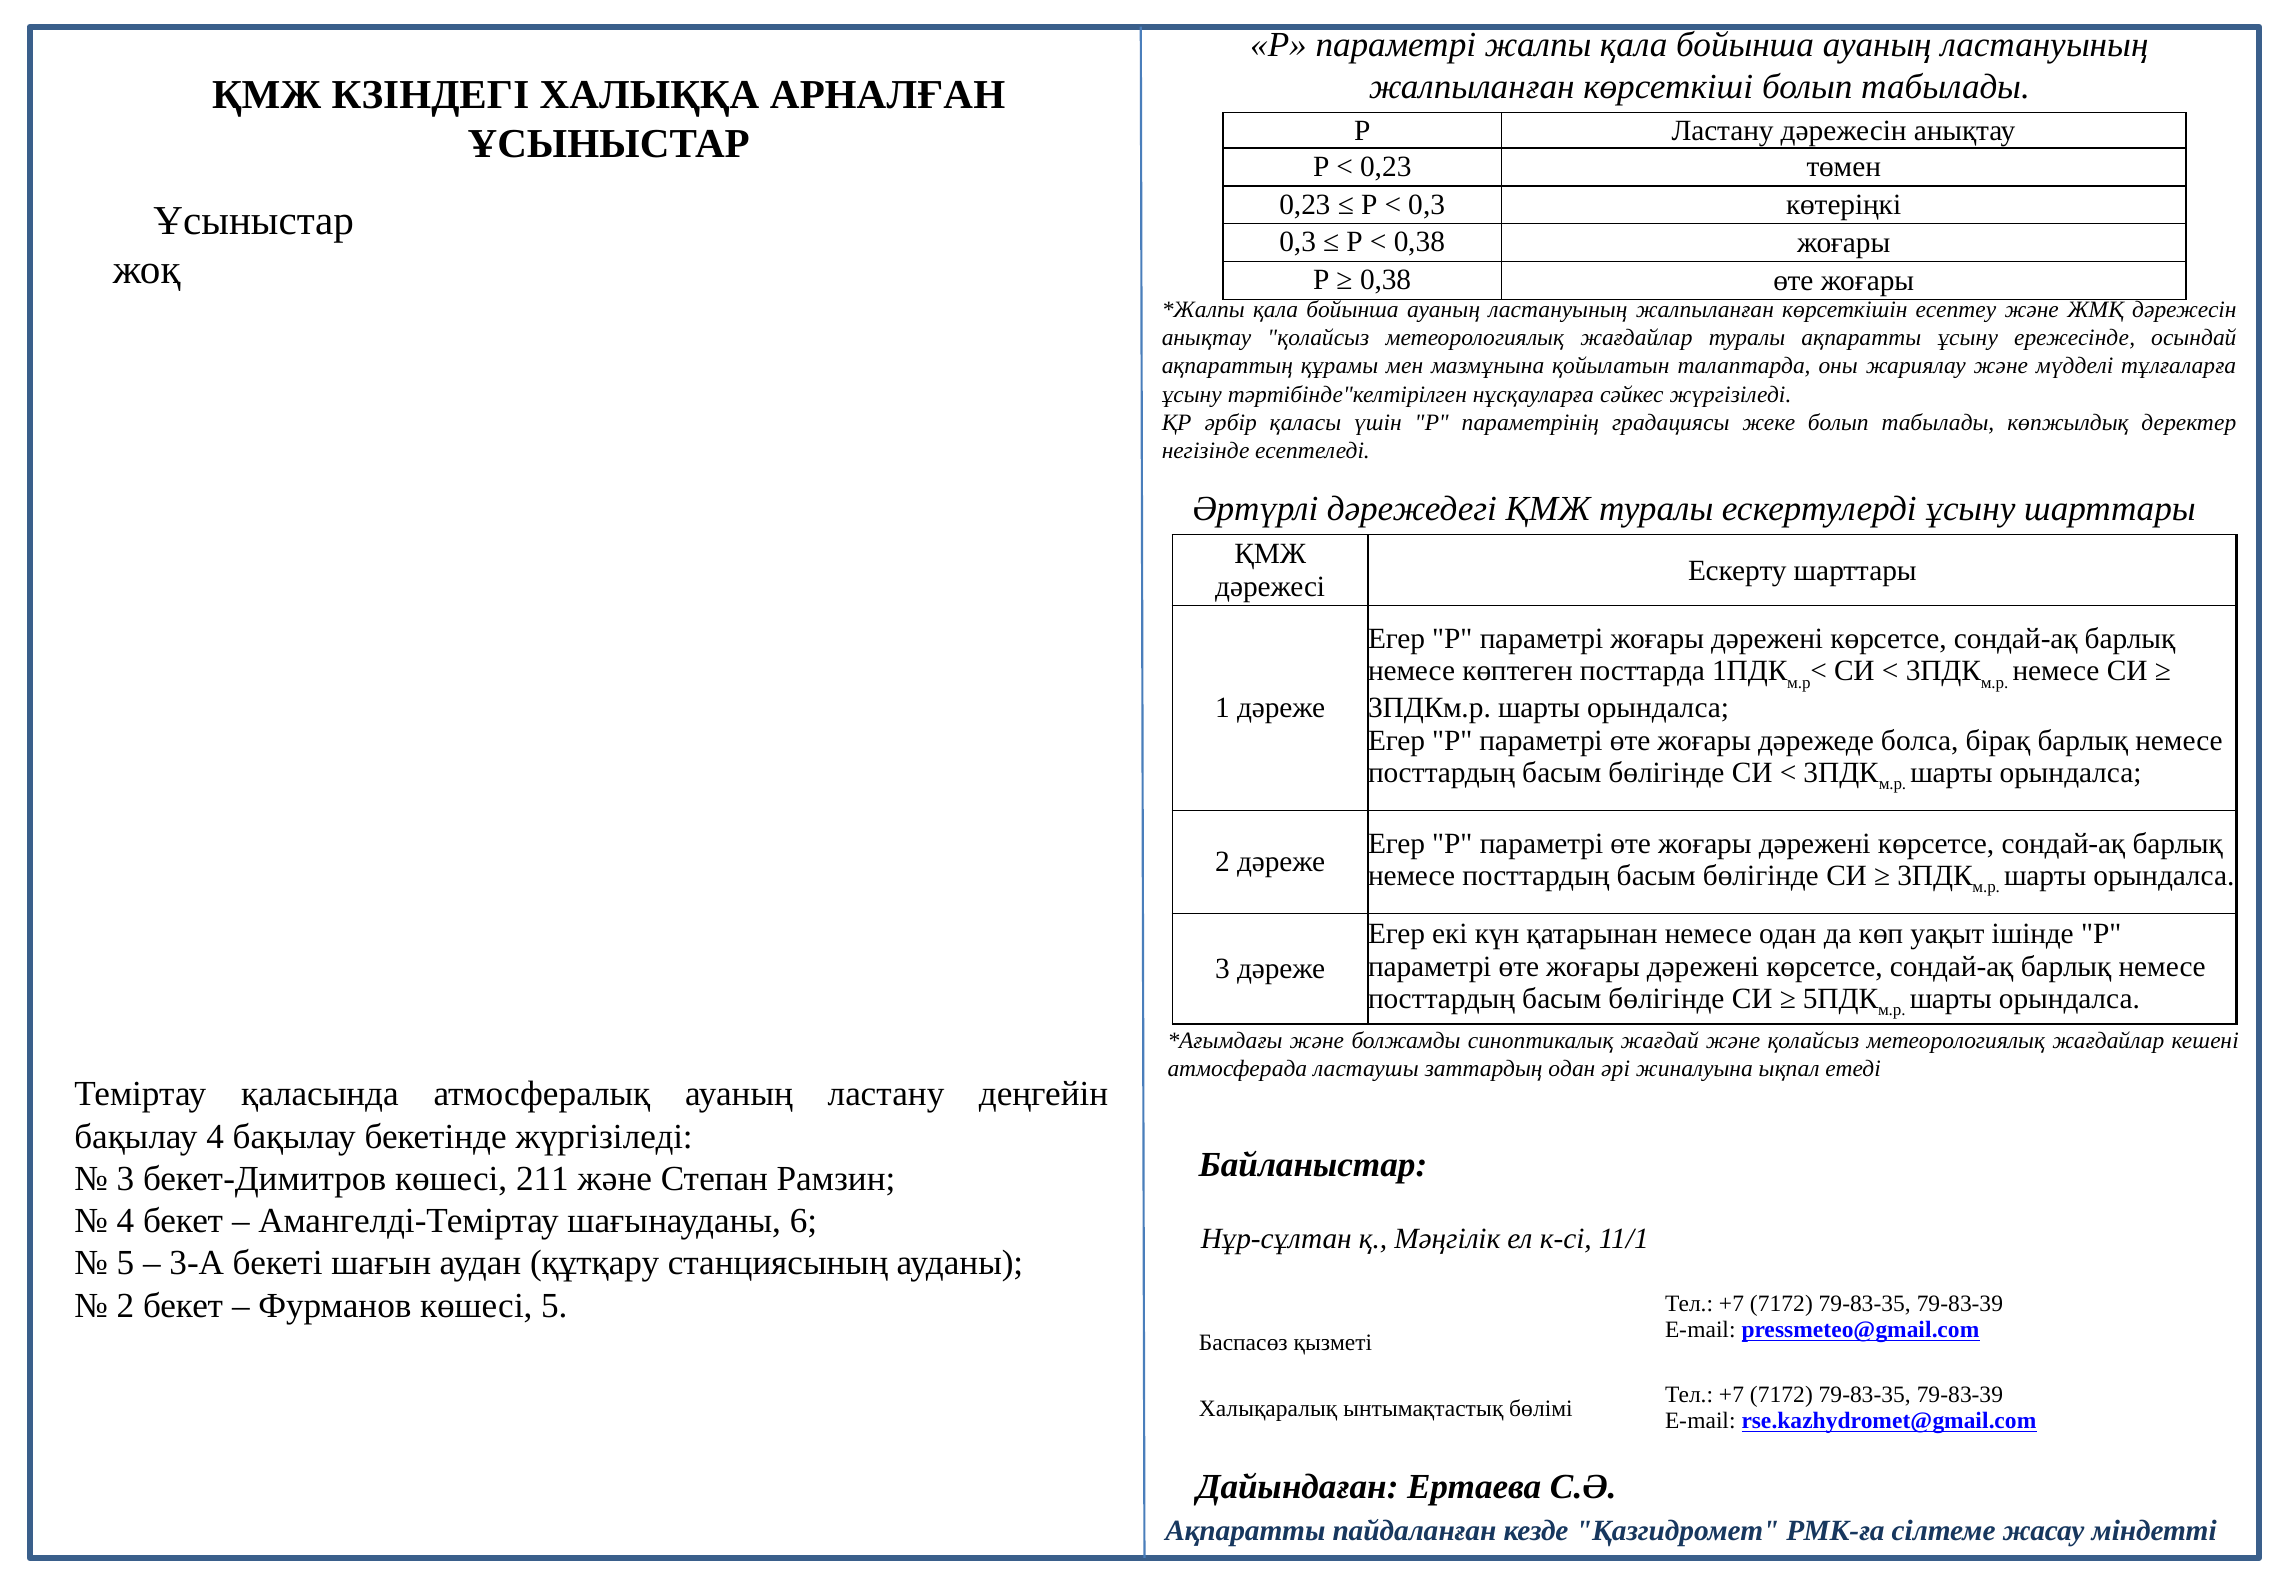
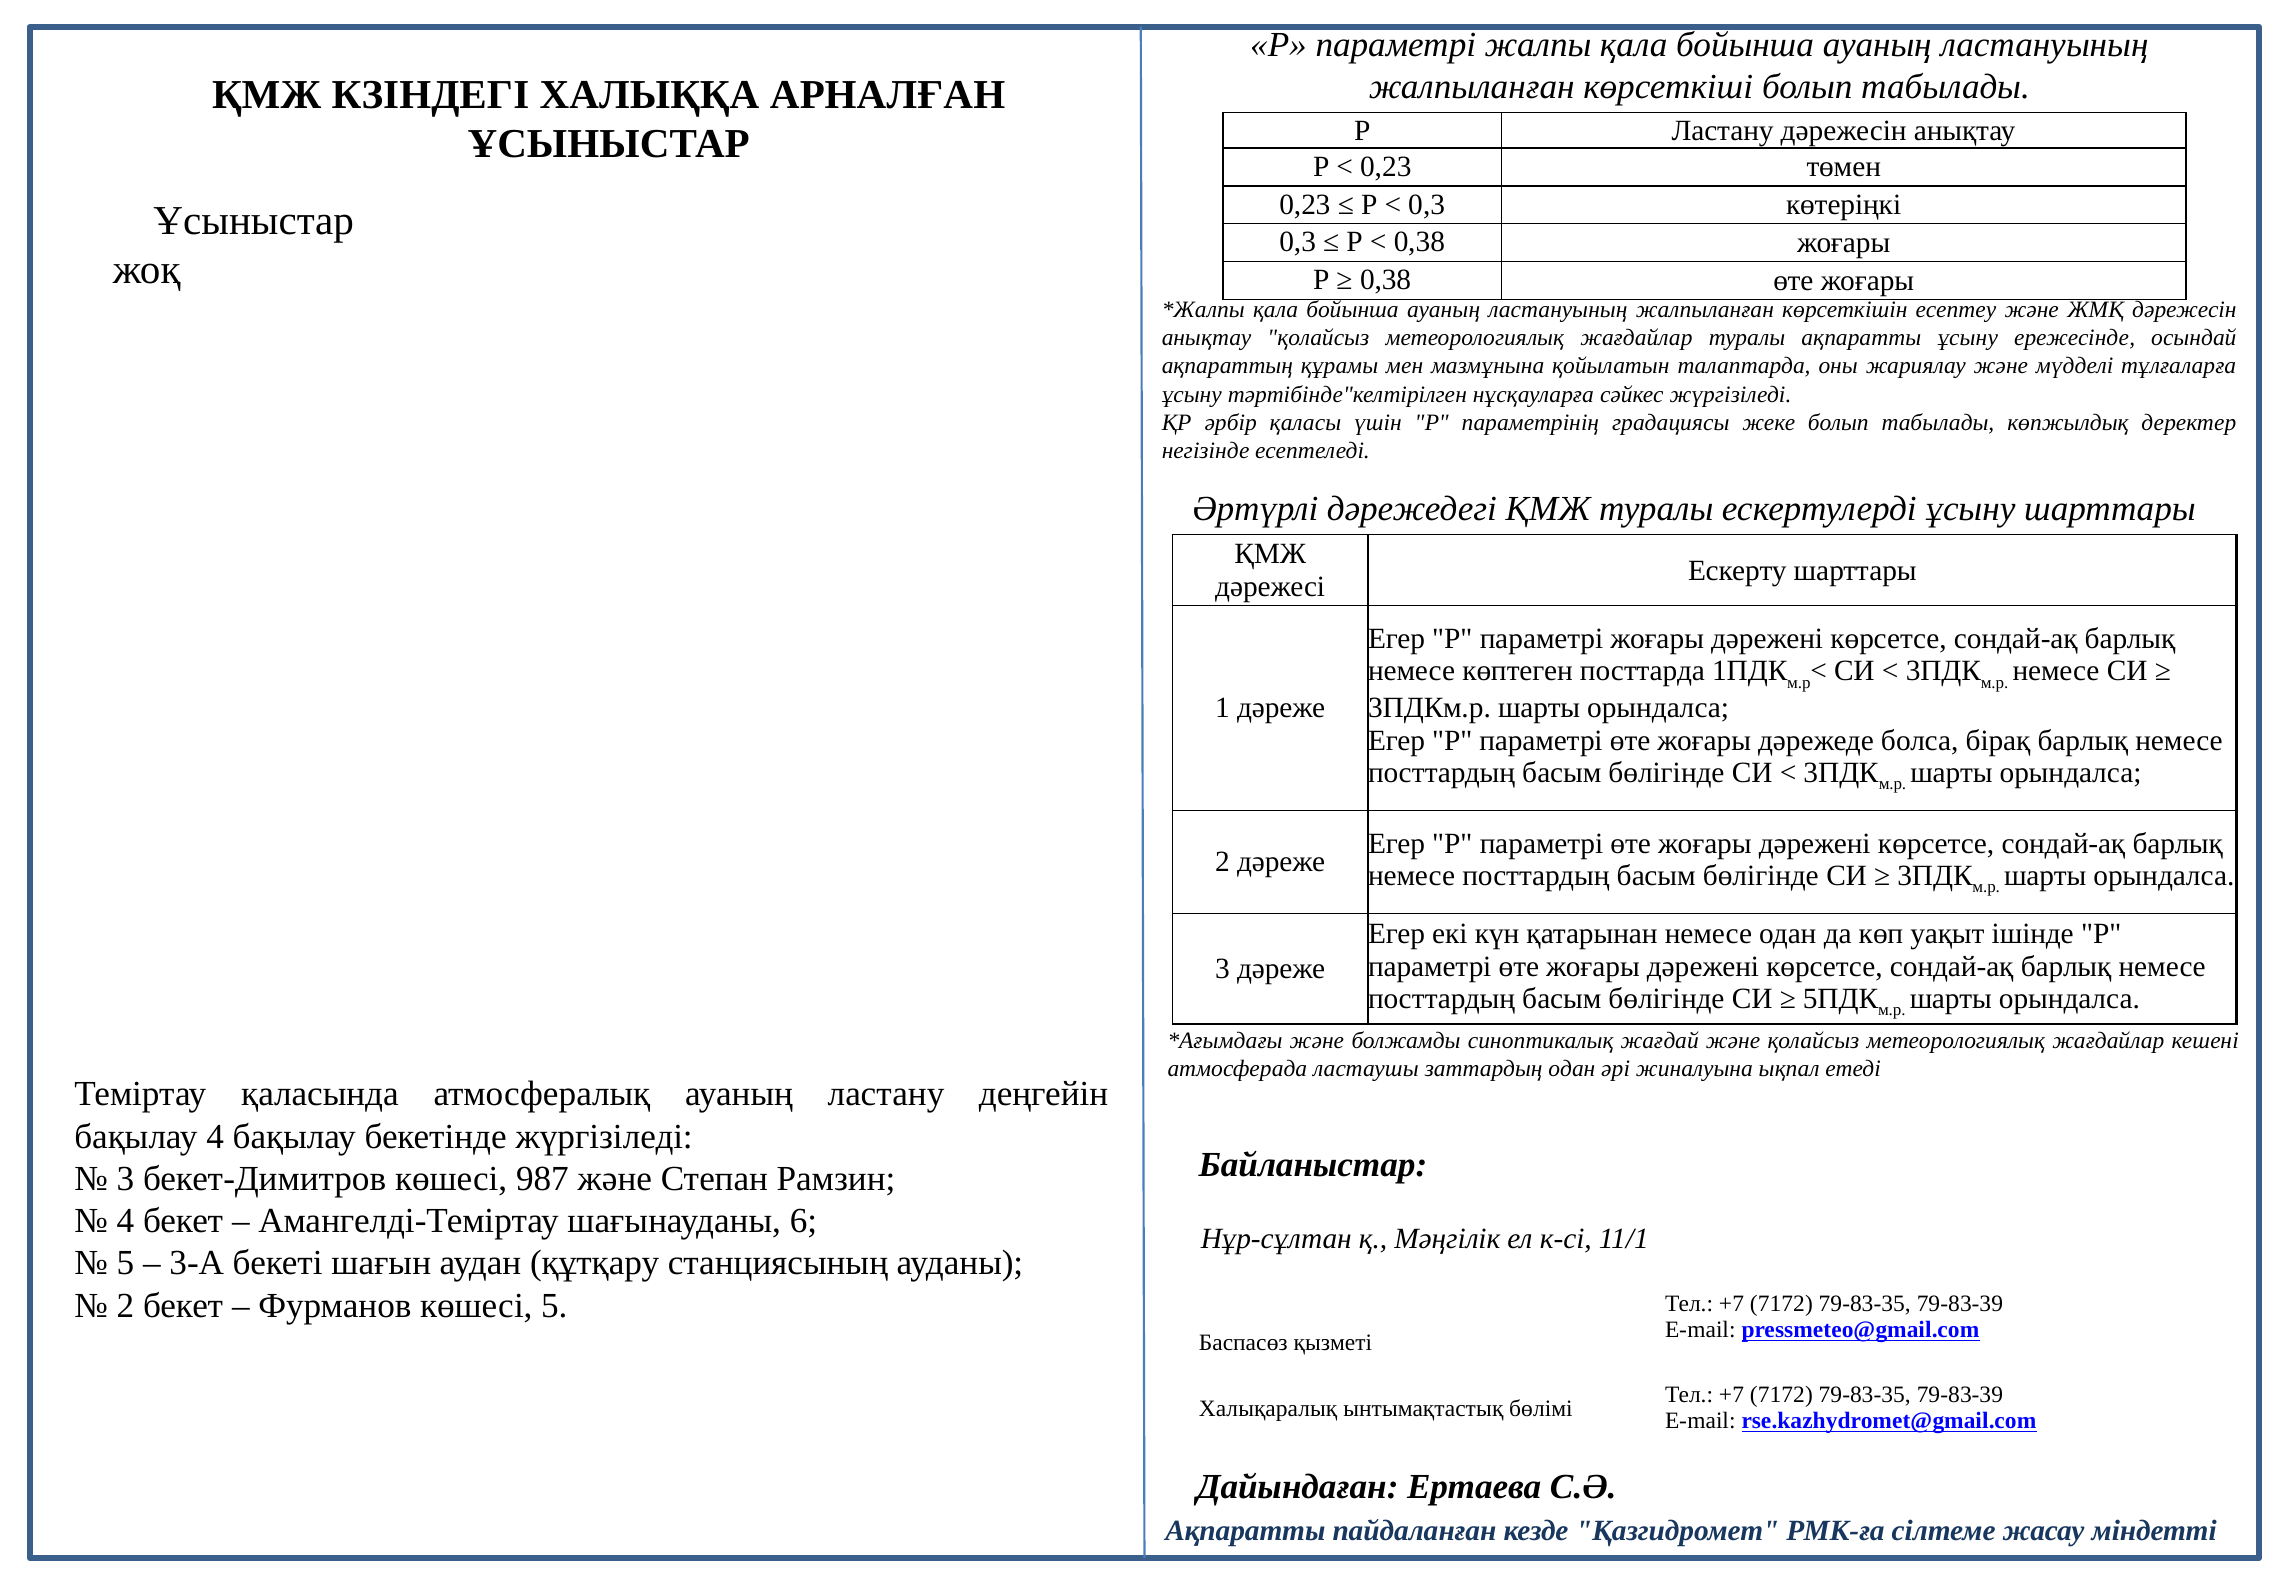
211: 211 -> 987 (542, 1178)
